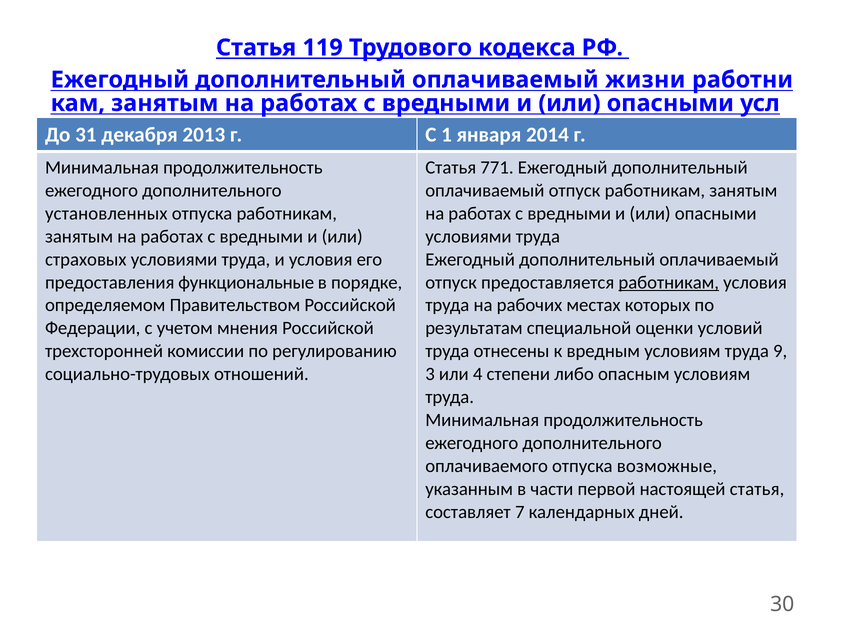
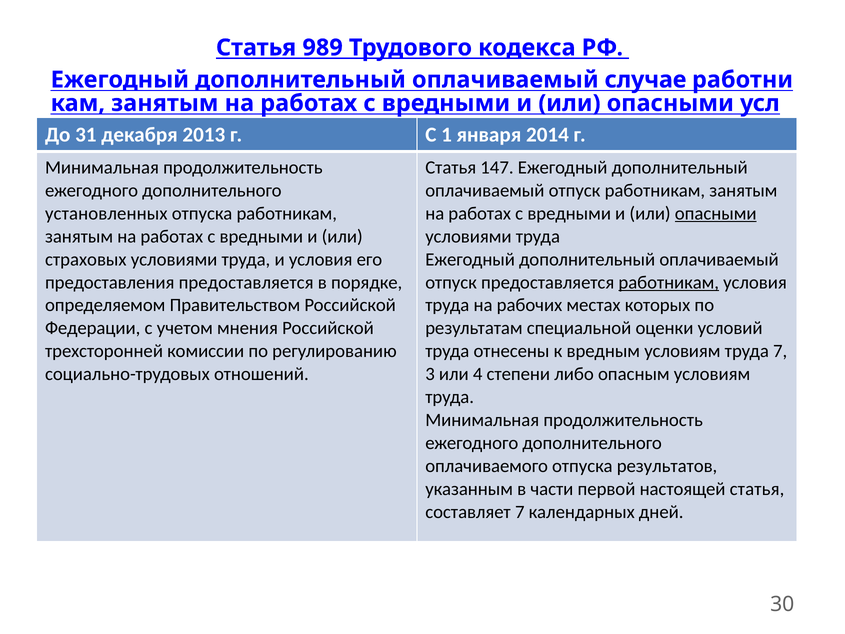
119: 119 -> 989 (323, 48)
жизни: жизни -> случае (645, 80)
771: 771 -> 147 (497, 167)
опасными underline: none -> present (716, 213)
предоставления функциональные: функциональные -> предоставляется (246, 282)
труда 9: 9 -> 7 (780, 351)
возможные: возможные -> результатов (667, 466)
